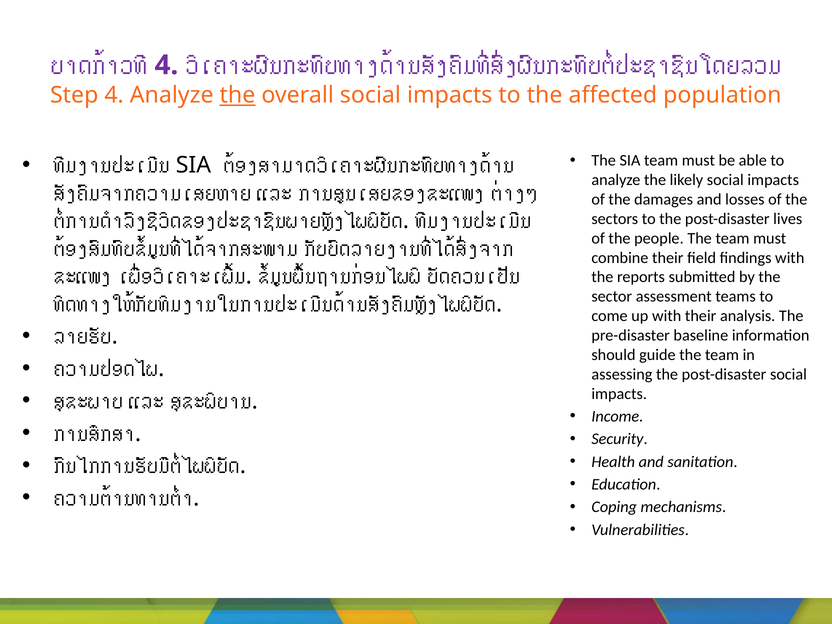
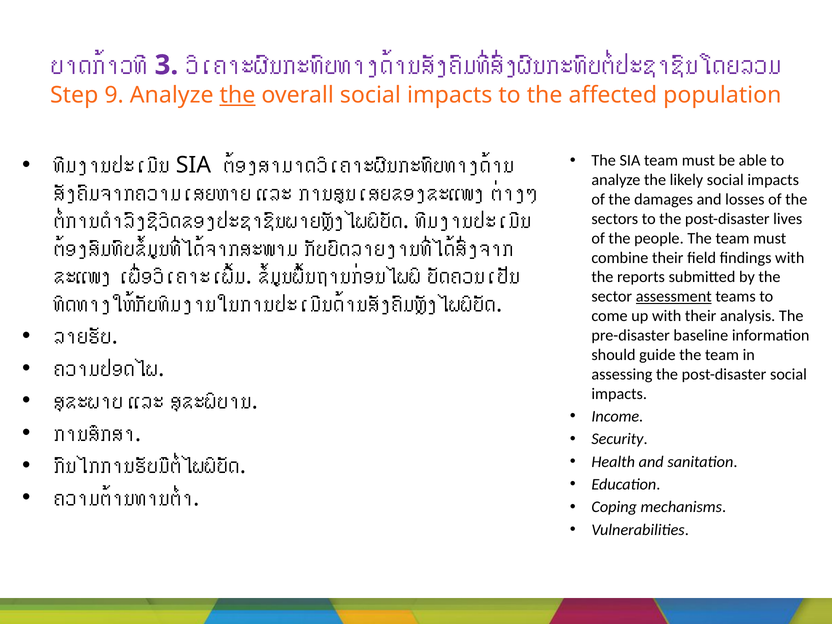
4: 4 -> 3 (166, 65)
Step 4: 4 -> 9 (114, 95)
assessment underline: none -> present (674, 297)
